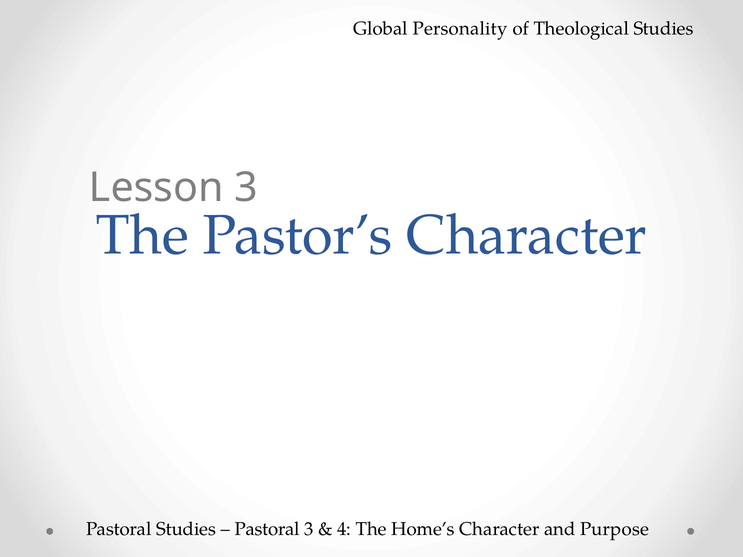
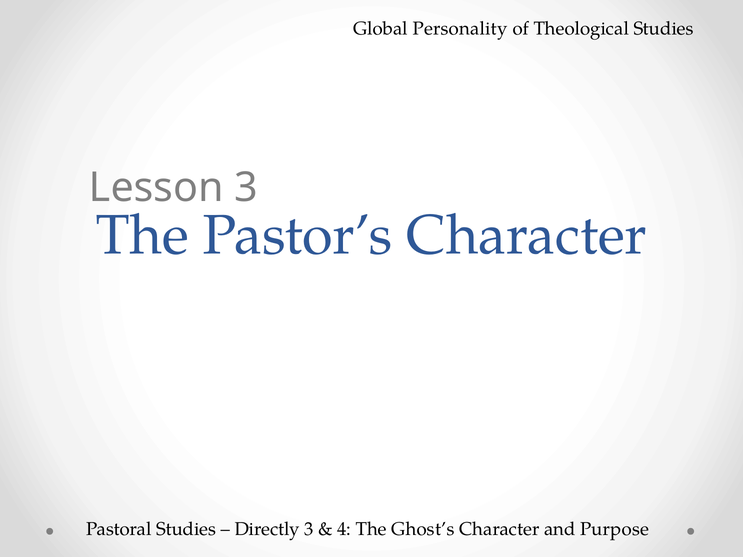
Pastoral: Pastoral -> Directly (267, 530)
Home’s: Home’s -> Ghost’s (423, 530)
